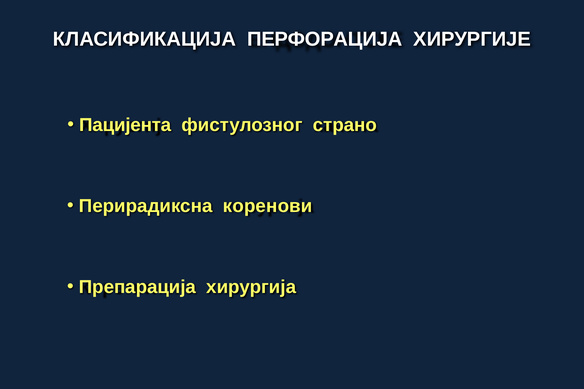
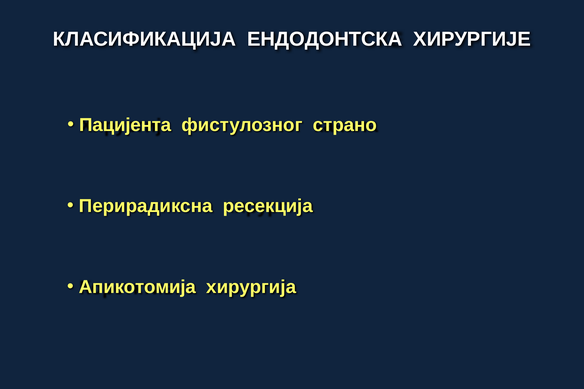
ПЕРФОРАЦИЈА: ПЕРФОРАЦИЈА -> ЕНДОДОНТСКA (325, 39)
коренови: коренови -> ресекција (268, 206)
Препарација: Препарација -> Апикотомија (137, 287)
